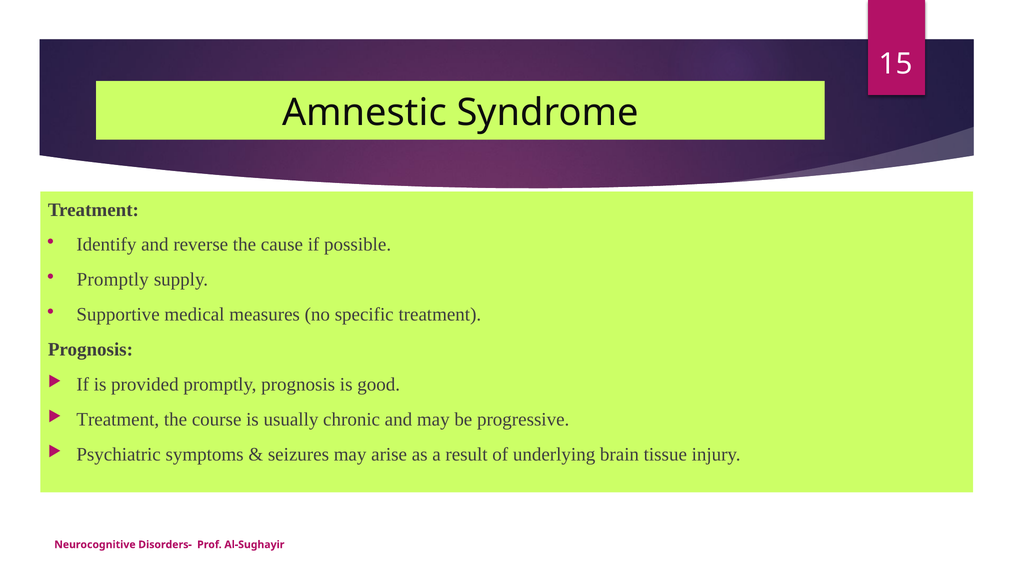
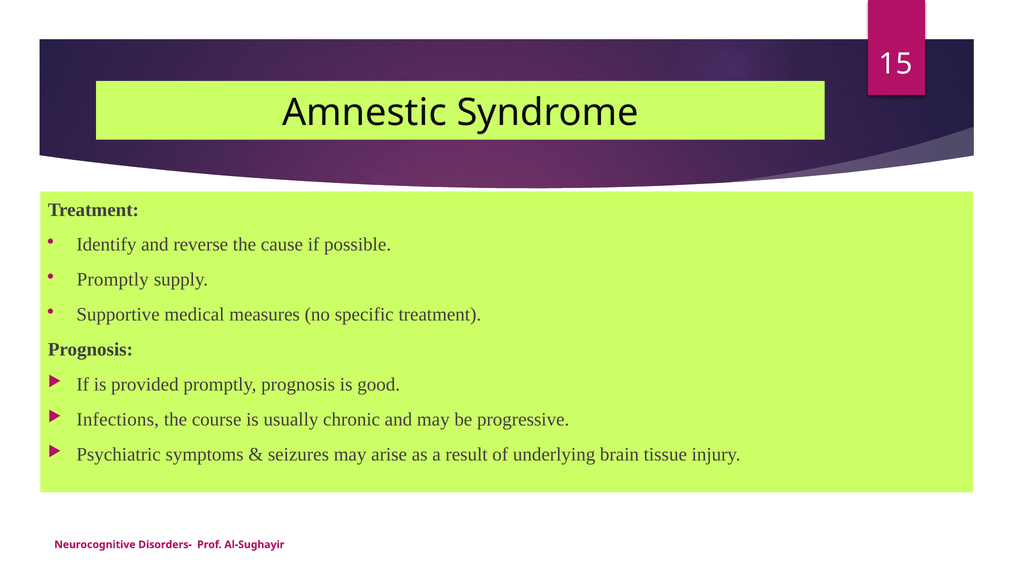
Treatment: Treatment -> Infections (118, 420)
